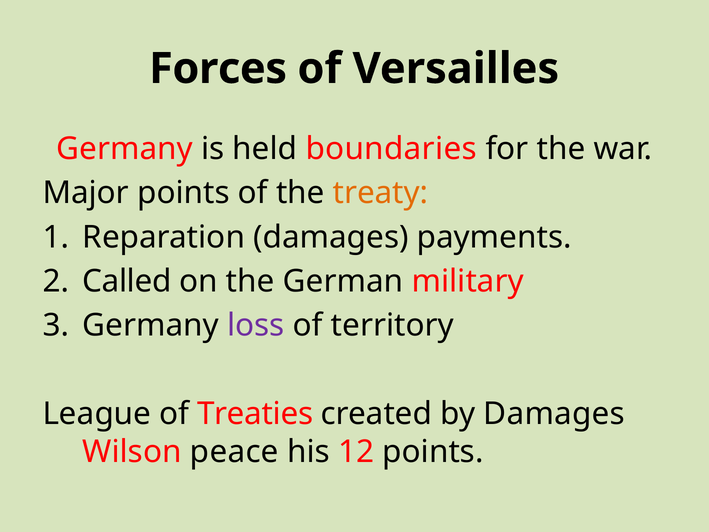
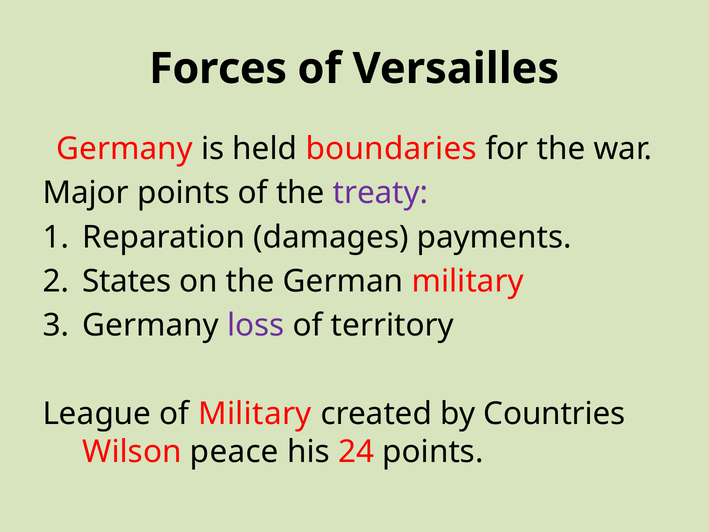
treaty colour: orange -> purple (380, 193)
Called: Called -> States (127, 281)
of Treaties: Treaties -> Military (255, 414)
by Damages: Damages -> Countries (554, 414)
12: 12 -> 24 (356, 452)
